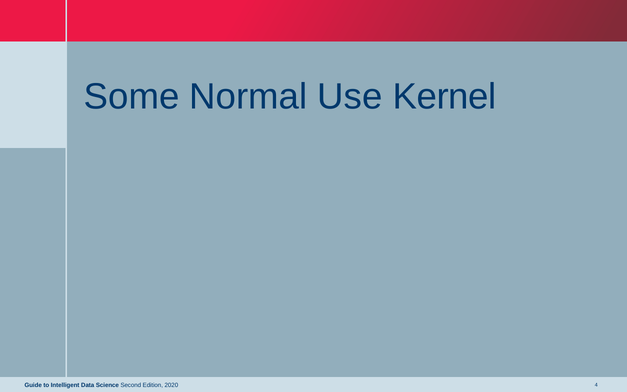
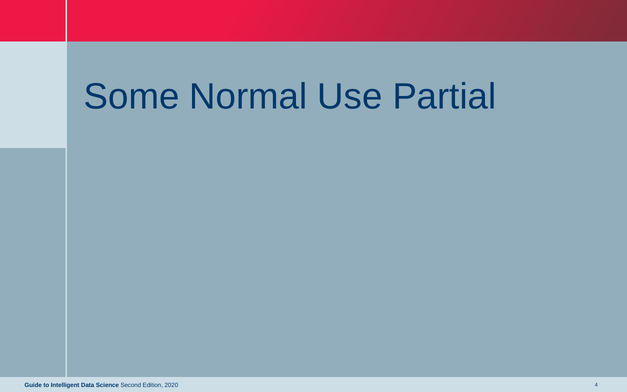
Kernel: Kernel -> Partial (444, 96)
